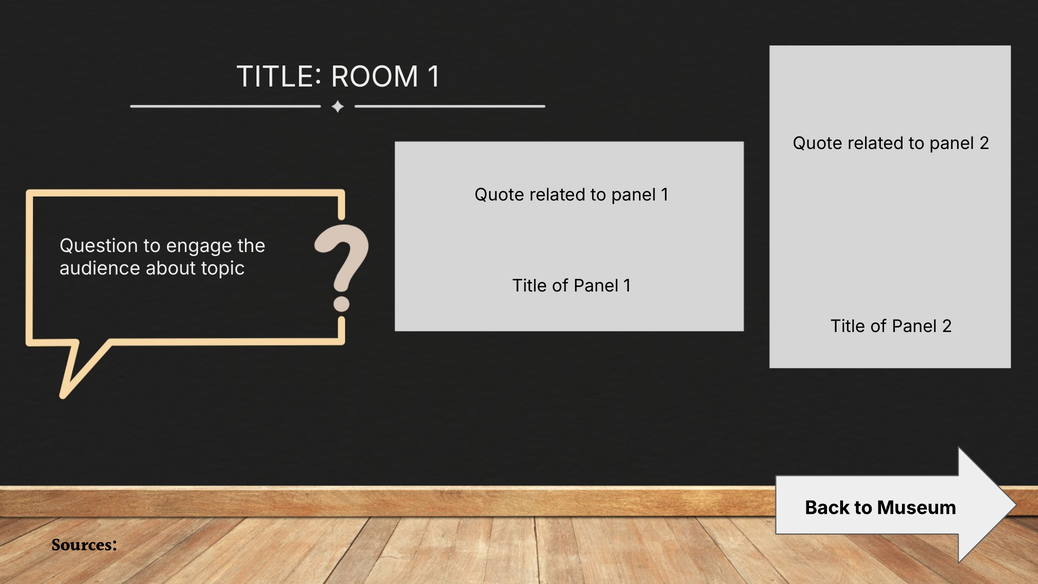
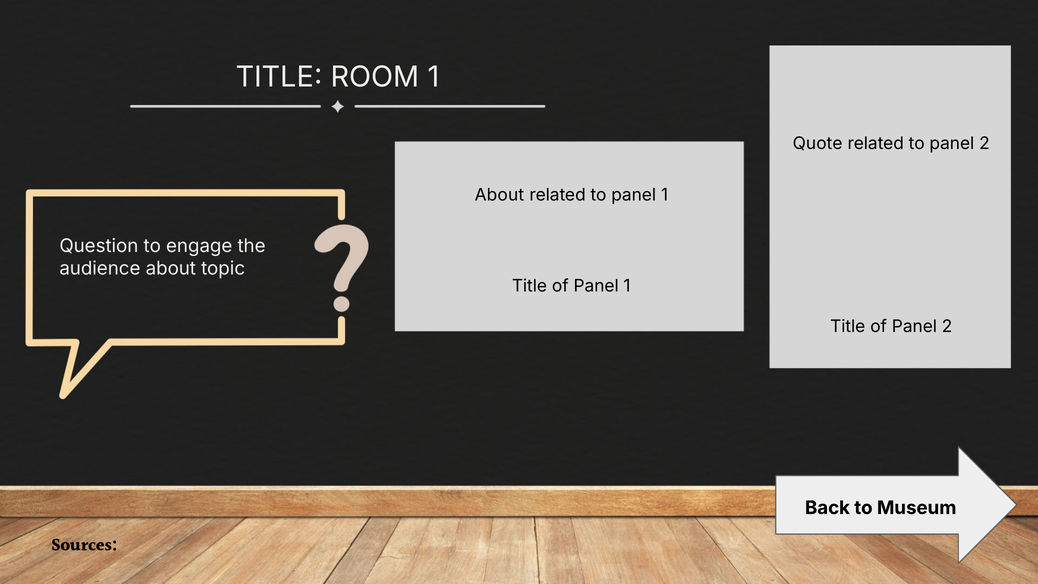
Quote: Quote -> About (499, 195)
